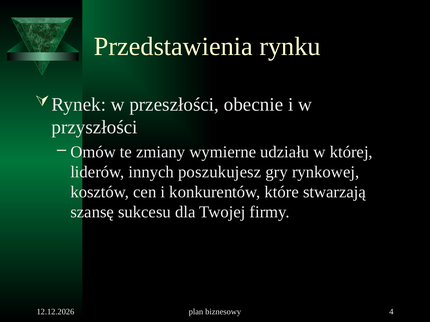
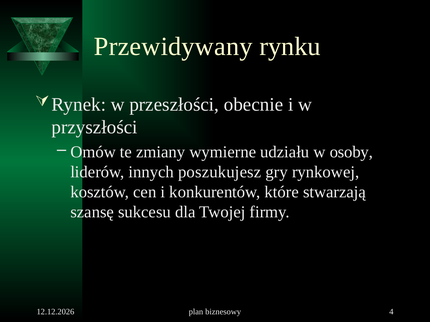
Przedstawienia: Przedstawienia -> Przewidywany (173, 47)
której: której -> osoby (351, 152)
